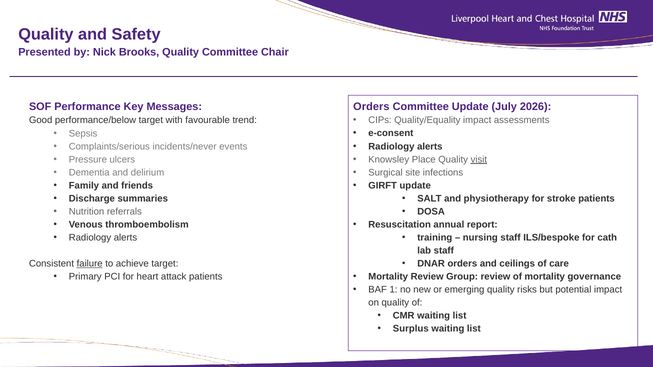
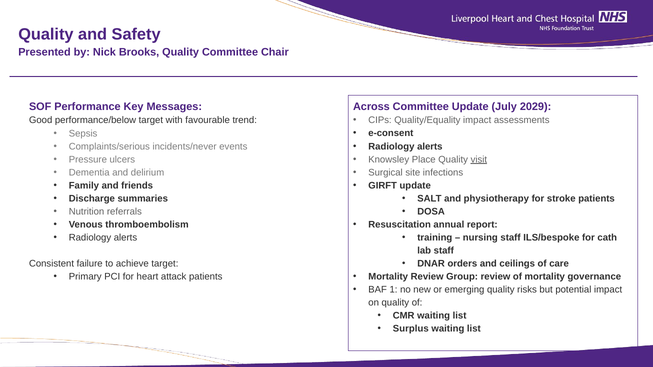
Orders: Orders -> Across (371, 107)
2026: 2026 -> 2029 (536, 107)
failure underline: present -> none (90, 264)
